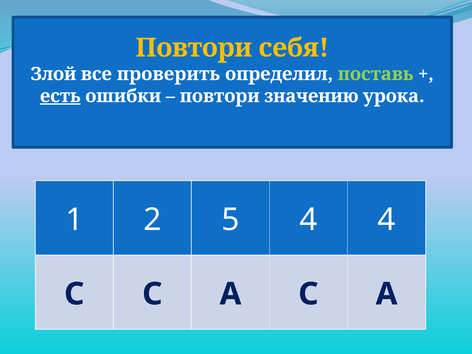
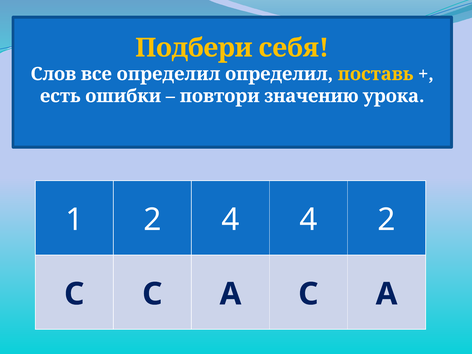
Повтори: Повтори -> Подбери (194, 48)
Злой: Злой -> Слов (53, 74)
все проверить: проверить -> определил (168, 74)
поставь colour: light green -> yellow (376, 74)
есть underline: present -> none (60, 96)
2 5: 5 -> 4 (230, 220)
4 4: 4 -> 2 (387, 220)
